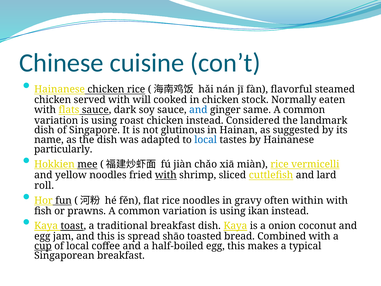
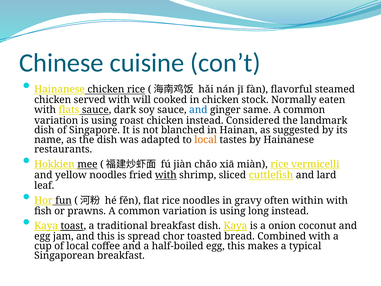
glutinous: glutinous -> blanched (183, 130)
local colour: blue -> orange (206, 140)
particularly: particularly -> restaurants (63, 149)
roll: roll -> leaf (44, 185)
ikan: ikan -> long (258, 211)
shāo: shāo -> chor (174, 236)
cup underline: present -> none (43, 246)
